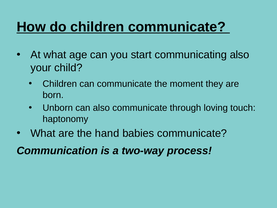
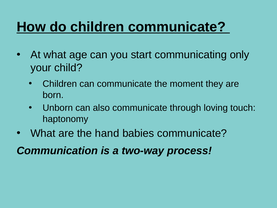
communicating also: also -> only (240, 55)
